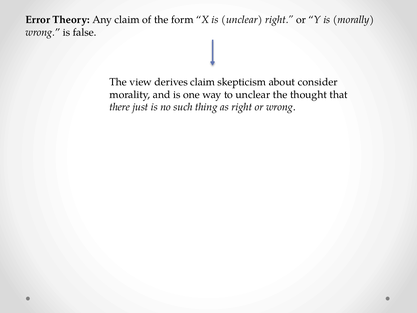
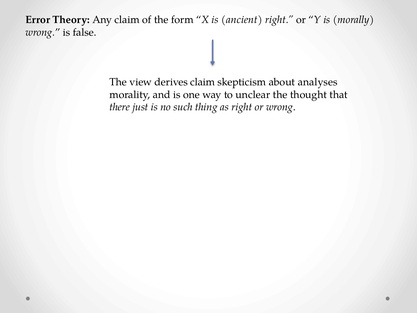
is unclear: unclear -> ancient (242, 20)
consider: consider -> analyses (318, 82)
